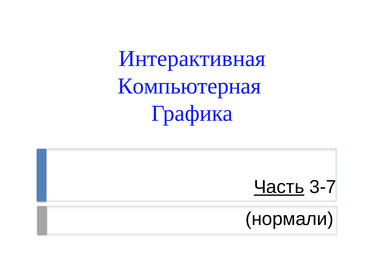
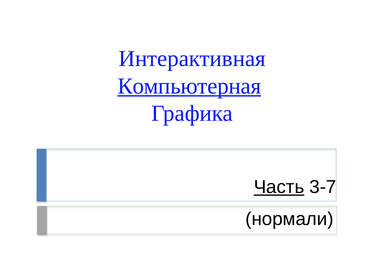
Компьютерная underline: none -> present (189, 86)
